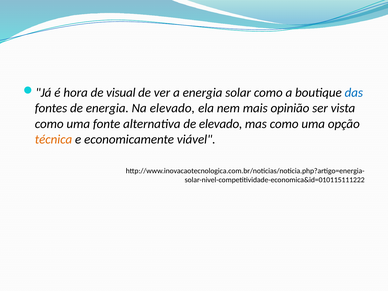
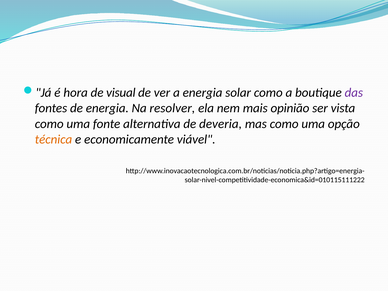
das colour: blue -> purple (354, 93)
Na elevado: elevado -> resolver (172, 108)
de elevado: elevado -> deveria (221, 124)
